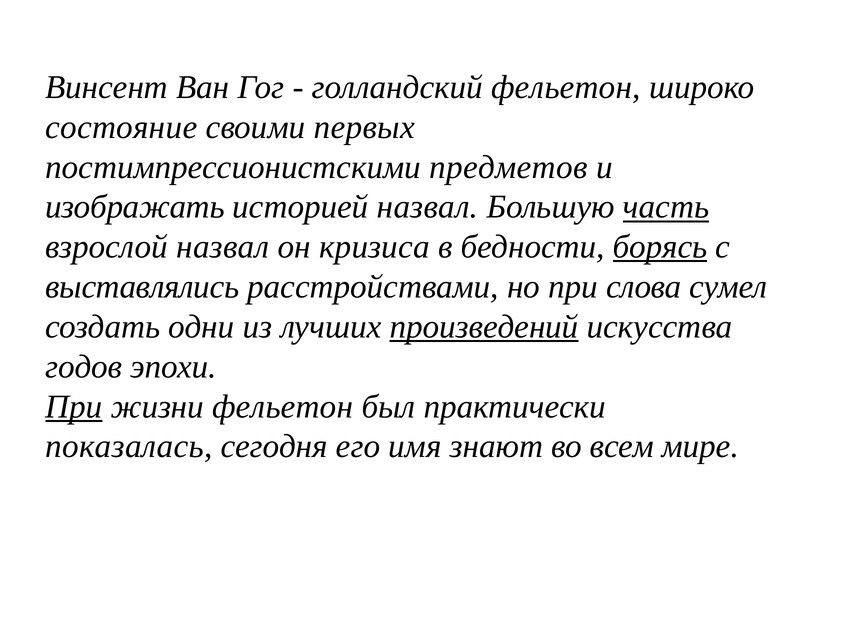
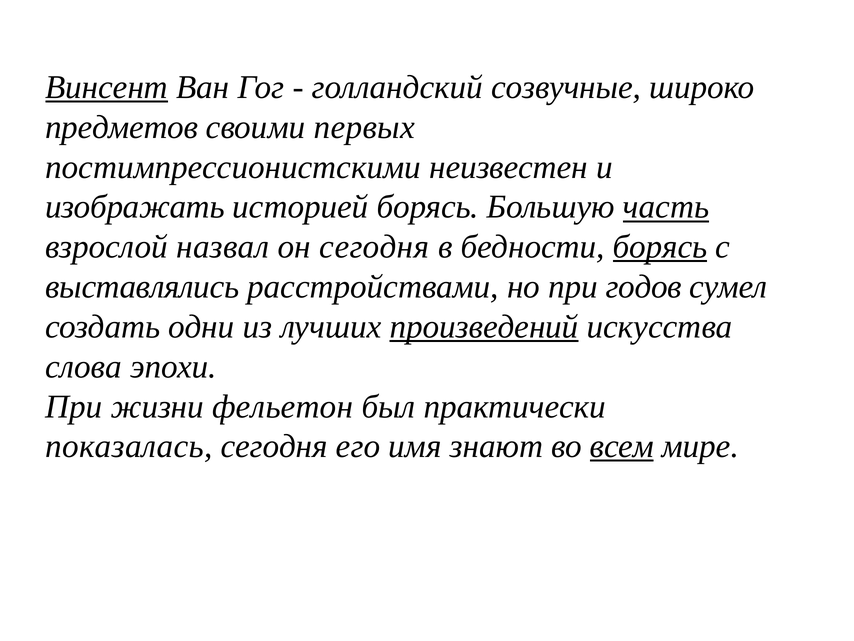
Винсент underline: none -> present (107, 87)
голландский фельетон: фельетон -> созвучные (566, 87)
состояние: состояние -> предметов (122, 127)
предметов: предметов -> неизвестен (509, 167)
историей назвал: назвал -> борясь (428, 207)
он кризиса: кризиса -> сегодня (374, 247)
слова: слова -> годов (644, 287)
годов: годов -> слова (84, 366)
При underline: present -> none (74, 406)
всем underline: none -> present (622, 446)
